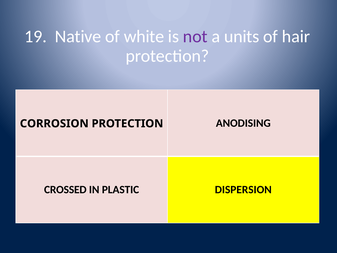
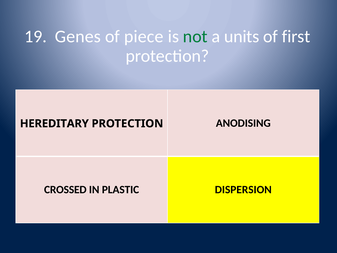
Native: Native -> Genes (78, 36)
white: white -> piece (144, 36)
not colour: purple -> green (195, 36)
hair: hair -> first (296, 36)
CORROSION: CORROSION -> HEREDITARY (54, 123)
